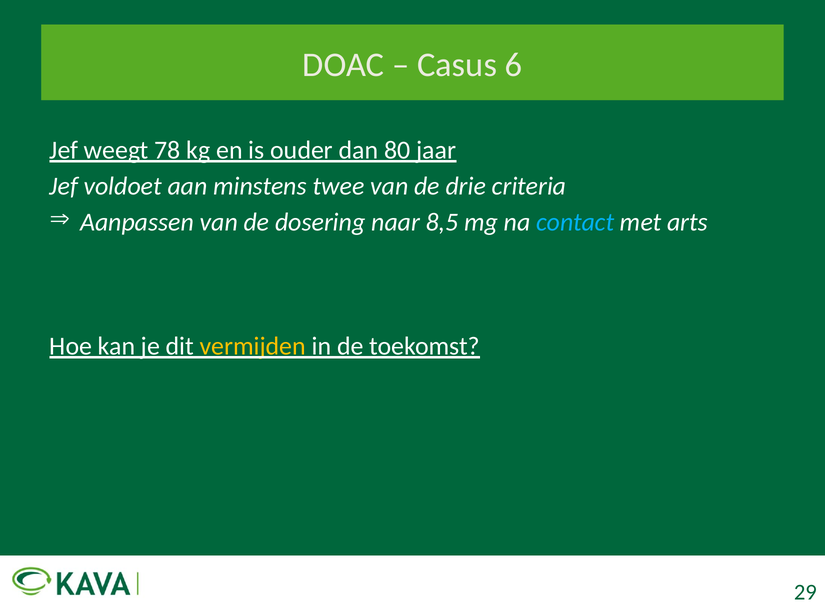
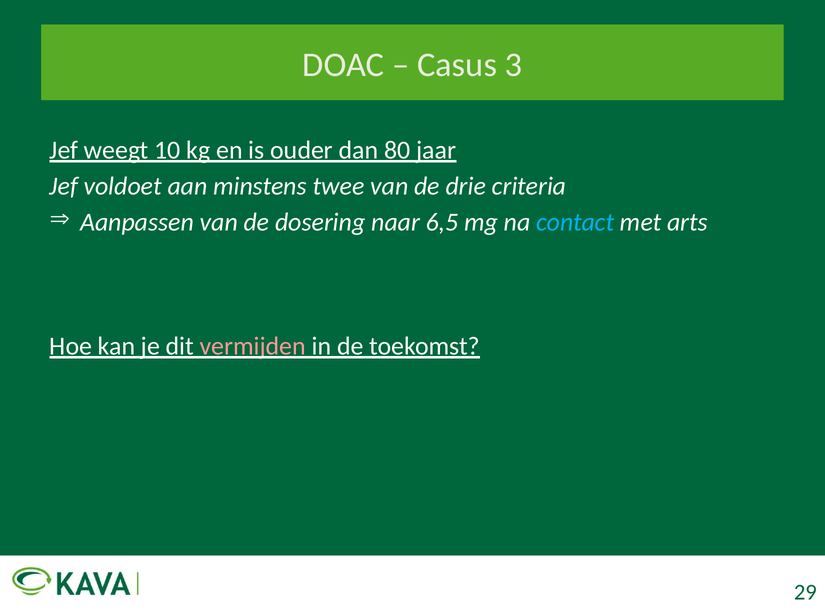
6: 6 -> 3 (514, 65)
78: 78 -> 10 (167, 150)
8,5: 8,5 -> 6,5 (442, 222)
vermijden colour: yellow -> pink (253, 346)
